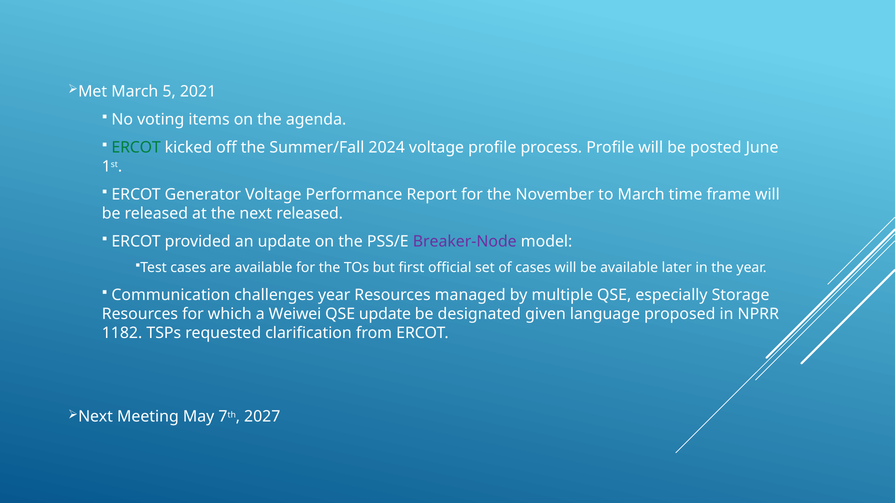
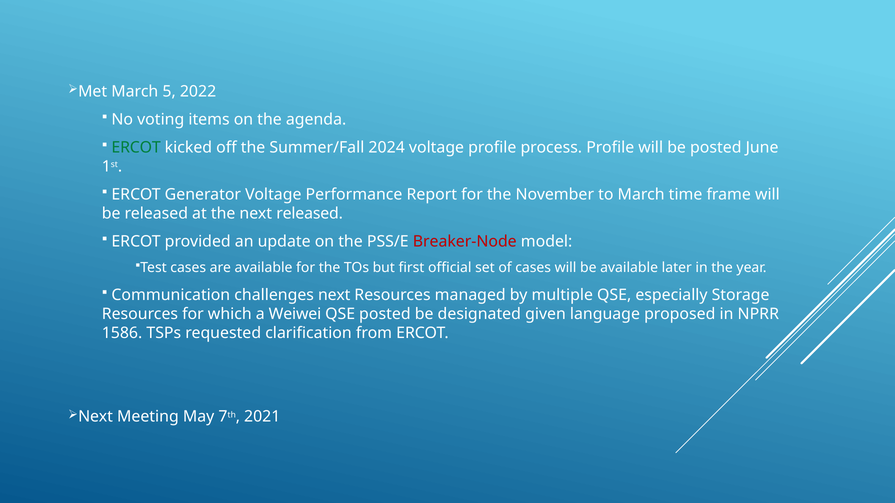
2021: 2021 -> 2022 (198, 92)
Breaker-Node colour: purple -> red (465, 242)
challenges year: year -> next (334, 295)
QSE update: update -> posted (385, 314)
1182: 1182 -> 1586 (122, 333)
2027: 2027 -> 2021 (262, 417)
